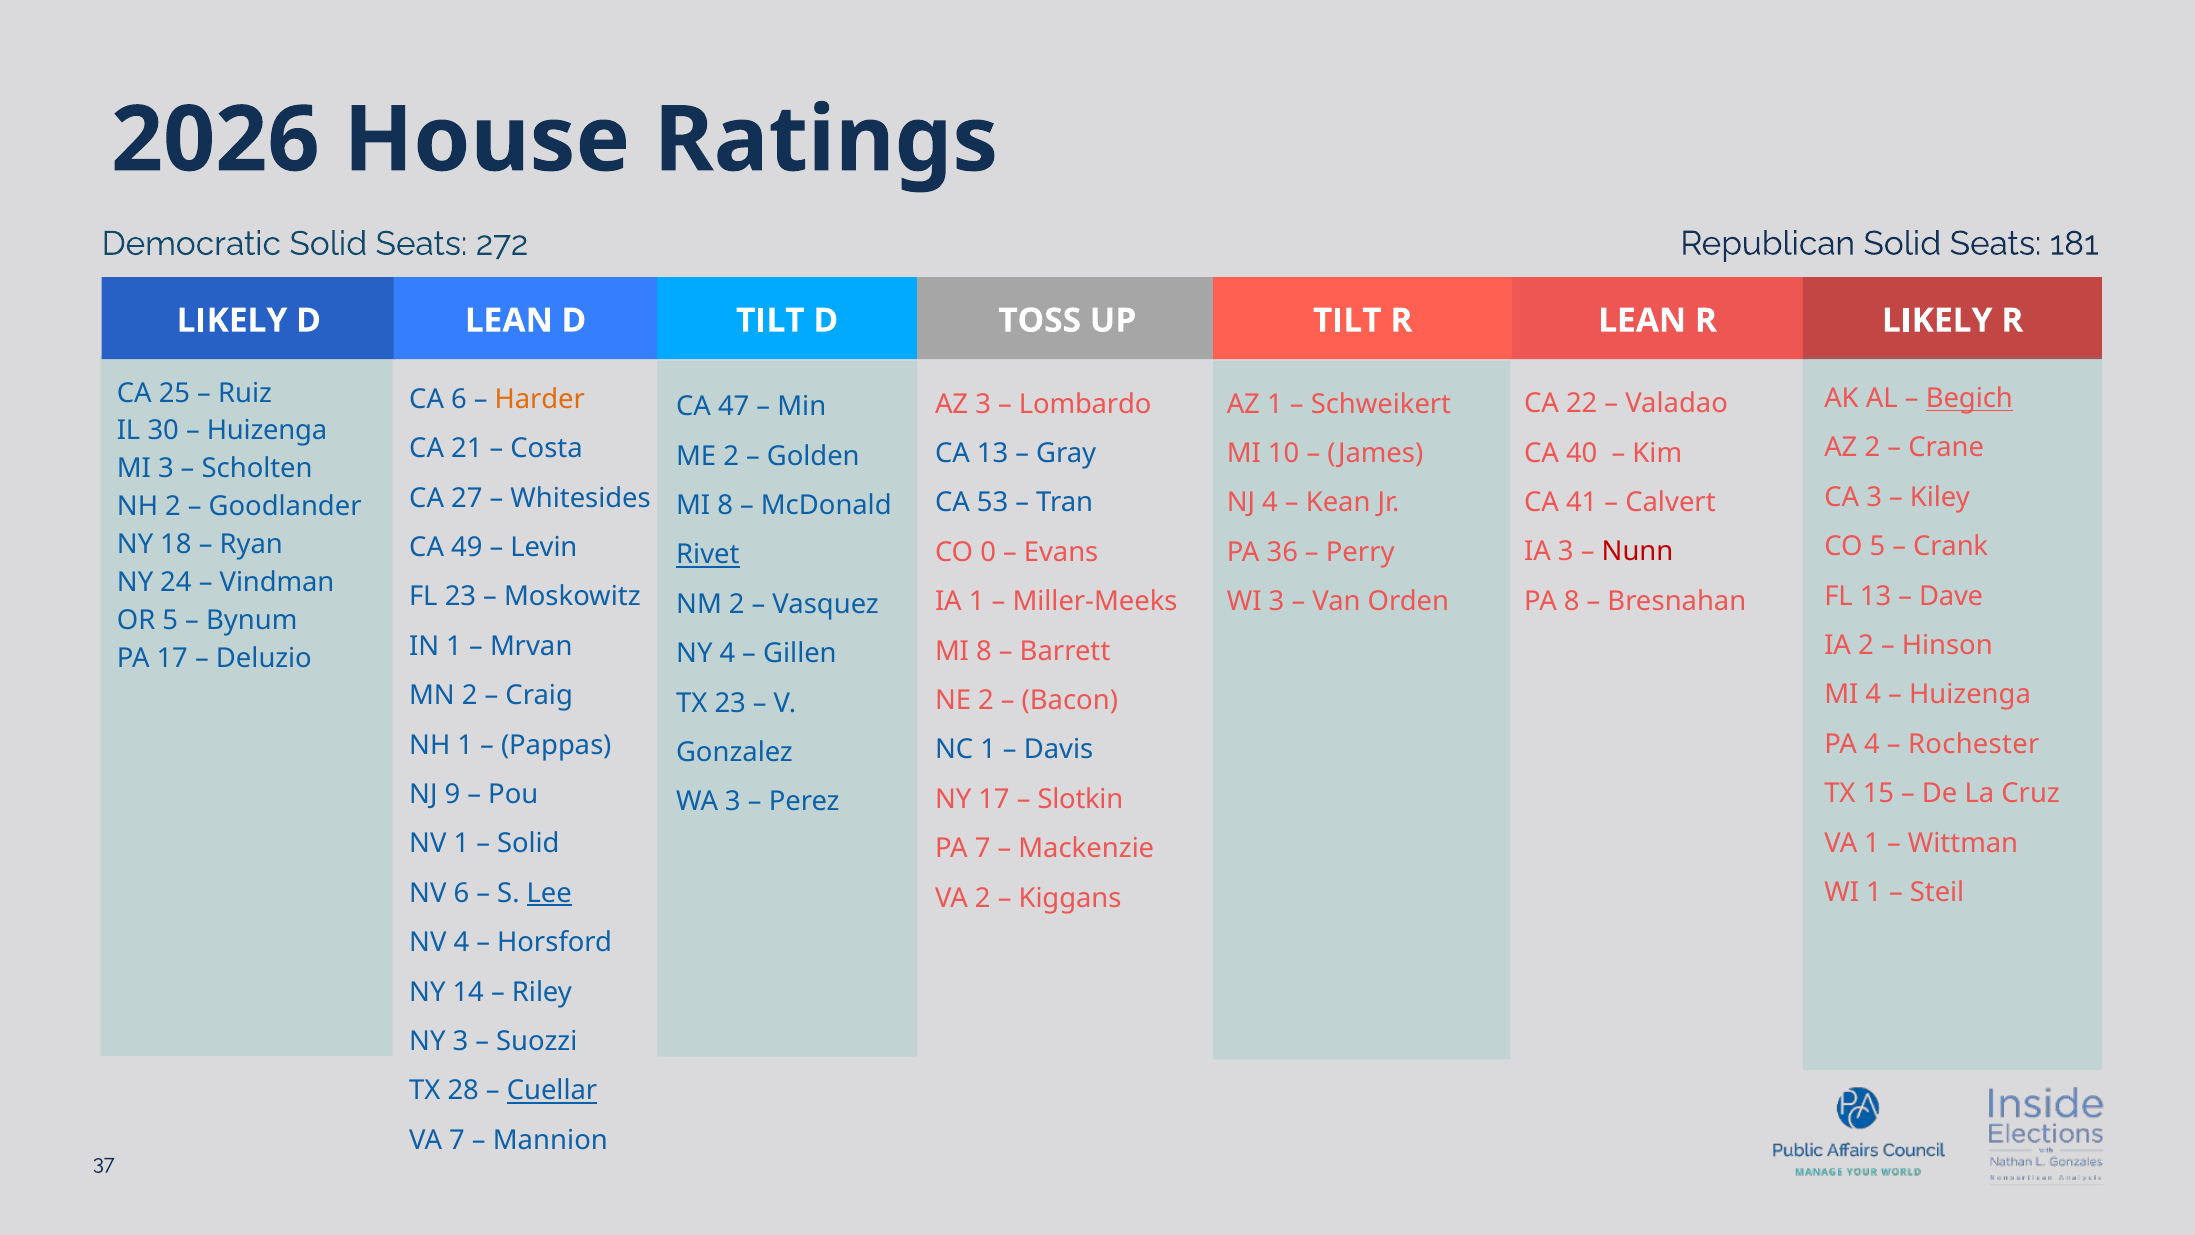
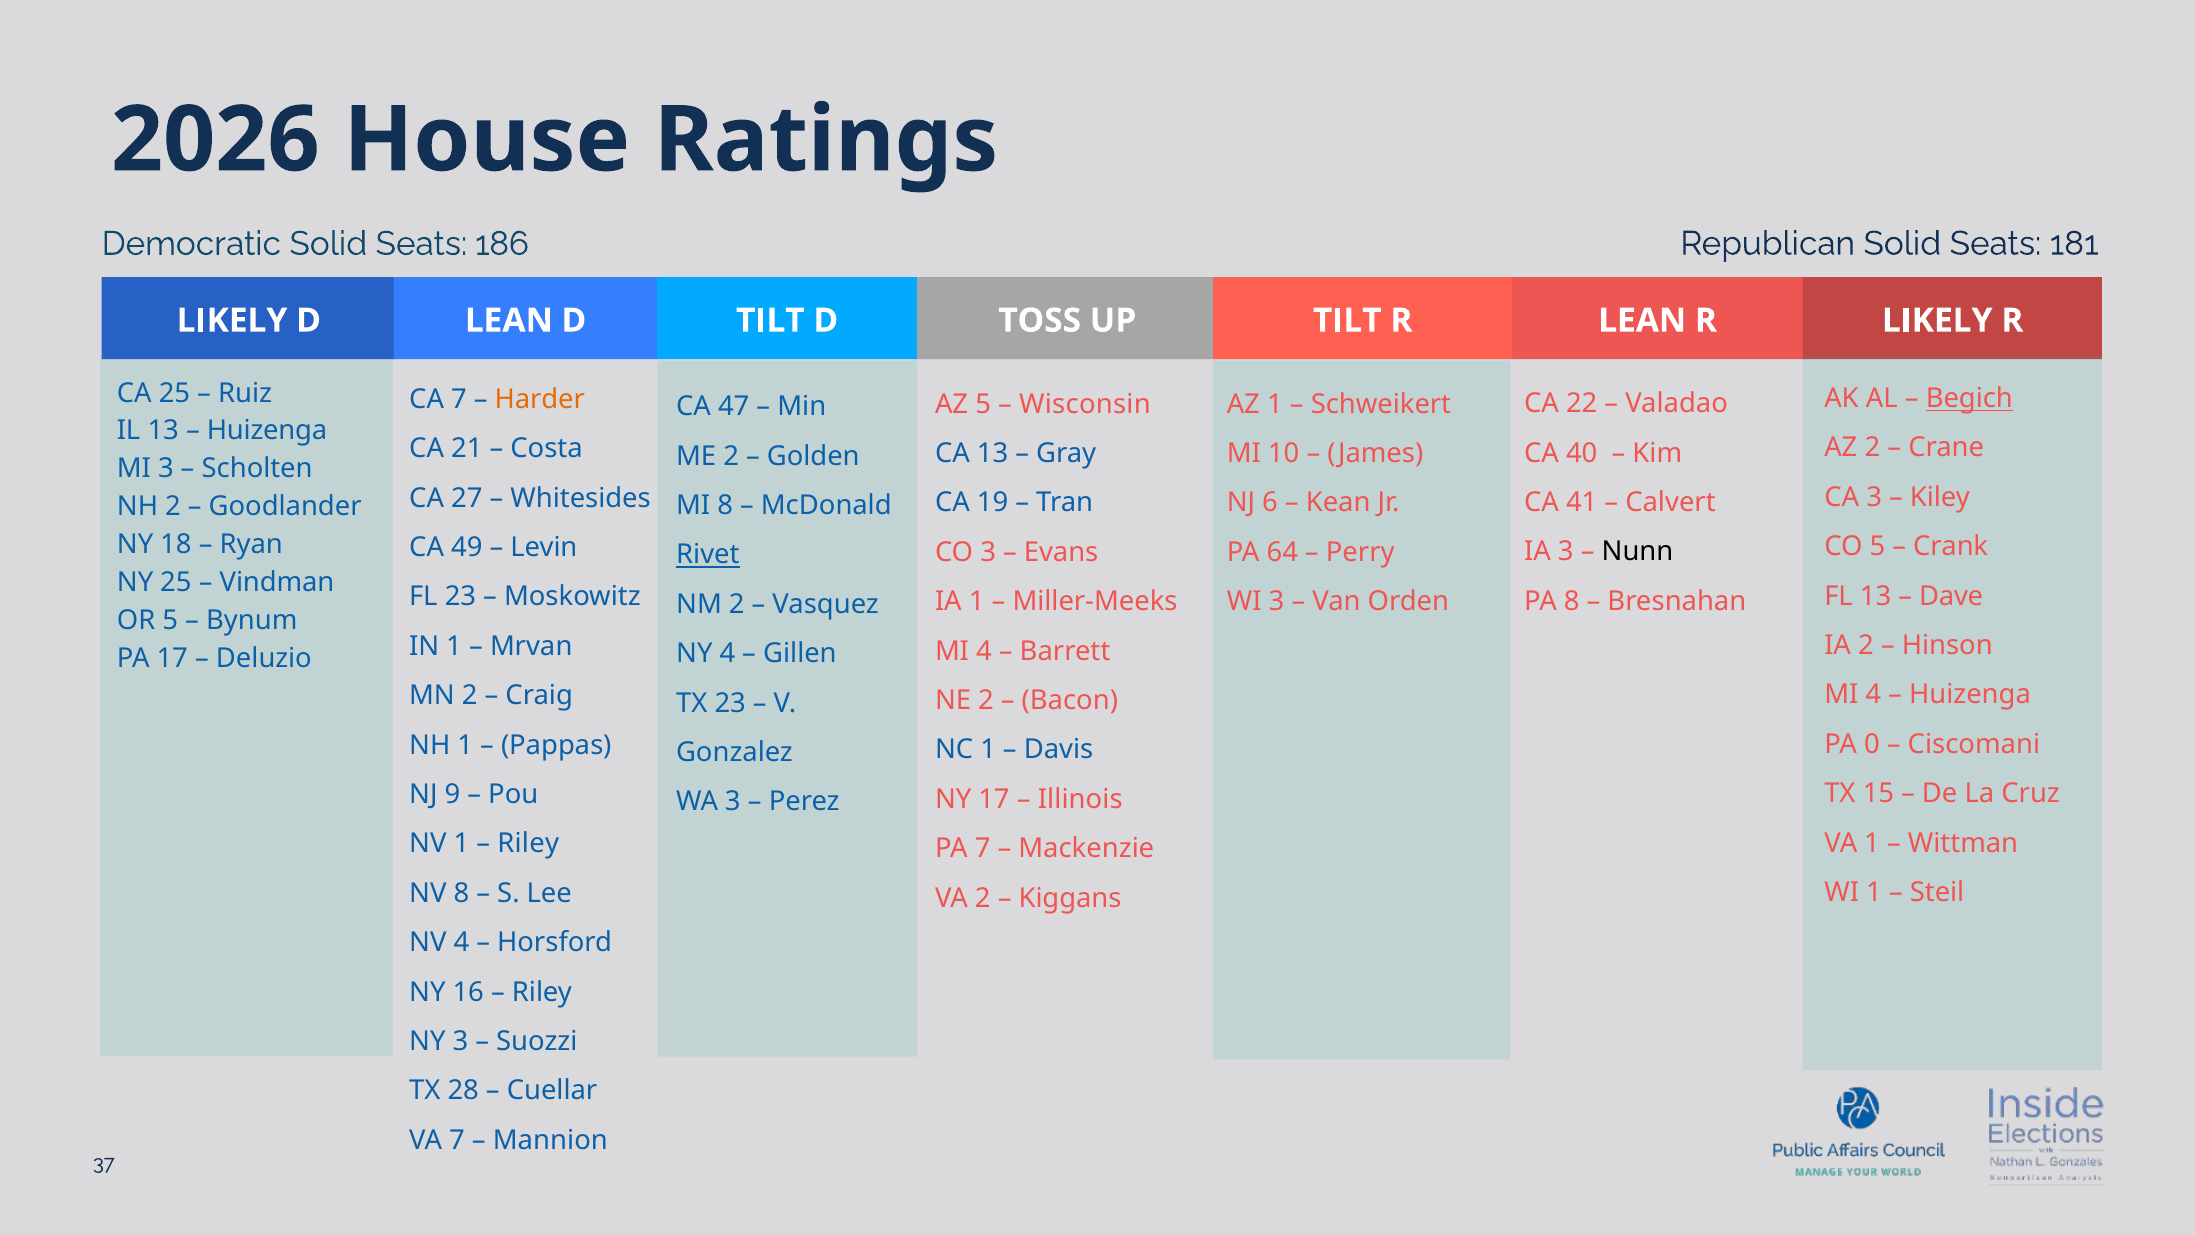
272: 272 -> 186 (502, 244)
CA 6: 6 -> 7 (459, 399)
AZ 3: 3 -> 5 (983, 404)
Lombardo: Lombardo -> Wisconsin (1085, 404)
IL 30: 30 -> 13 (163, 431)
53: 53 -> 19 (993, 503)
NJ 4: 4 -> 6 (1270, 503)
Nunn colour: red -> black (1637, 552)
CO 0: 0 -> 3 (988, 552)
36: 36 -> 64 (1282, 552)
NY 24: 24 -> 25 (176, 582)
8: 8 -> 4 (984, 651)
PA 4: 4 -> 0 (1872, 744)
Rochester: Rochester -> Ciscomani (1974, 744)
Slotkin: Slotkin -> Illinois (1080, 799)
Solid: Solid -> Riley (528, 844)
NV 6: 6 -> 8 (461, 893)
Lee underline: present -> none (549, 893)
14: 14 -> 16 (468, 992)
Cuellar underline: present -> none (552, 1091)
